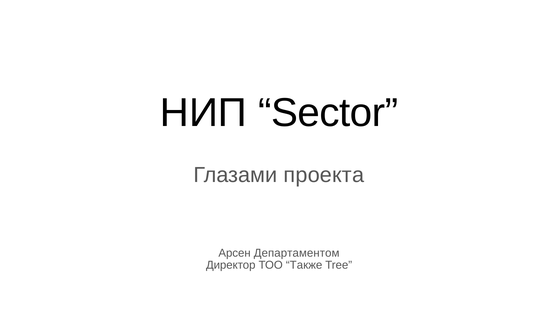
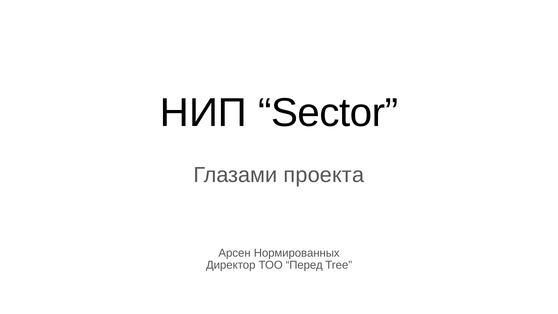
Департаментом: Департаментом -> Нормированных (297, 253)
Также: Также -> Перед (304, 265)
